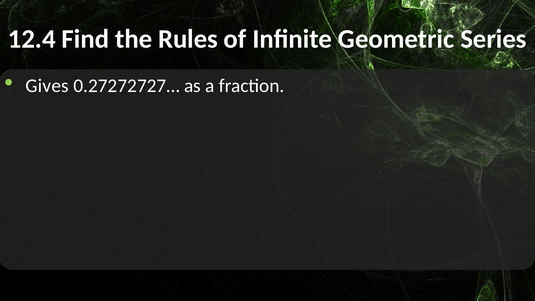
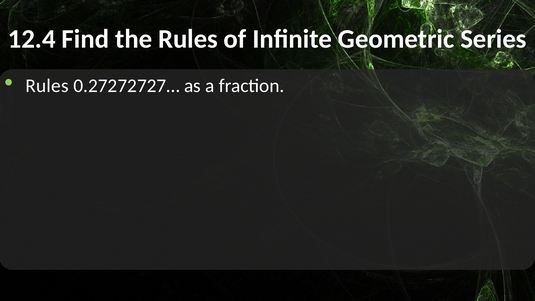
Gives: Gives -> Rules (47, 86)
